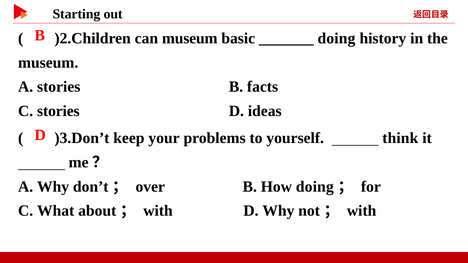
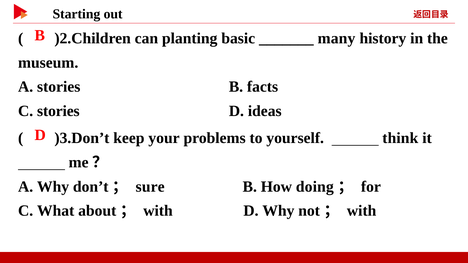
can museum: museum -> planting (190, 38)
doing: doing -> many (336, 38)
over: over -> sure (150, 187)
